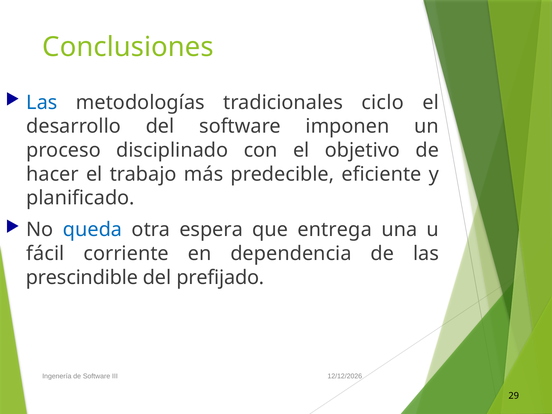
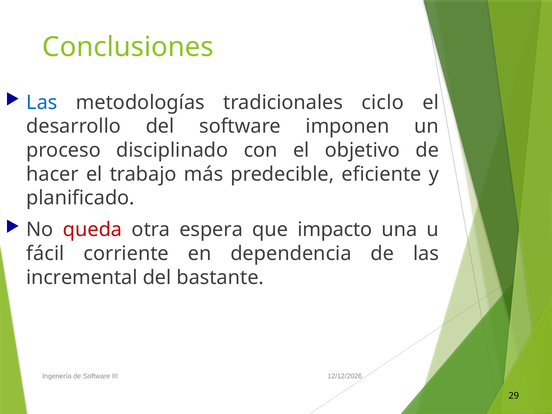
queda colour: blue -> red (92, 230)
entrega: entrega -> impacto (335, 230)
prescindible: prescindible -> incremental (82, 277)
prefijado: prefijado -> bastante (220, 277)
